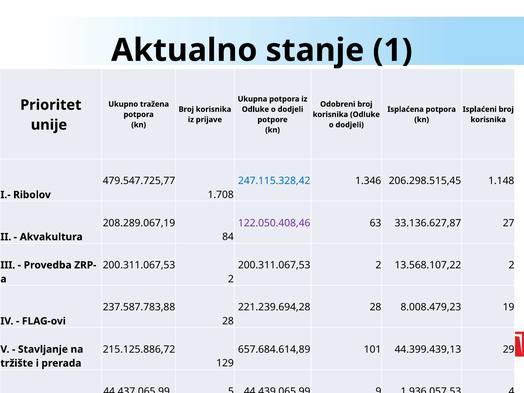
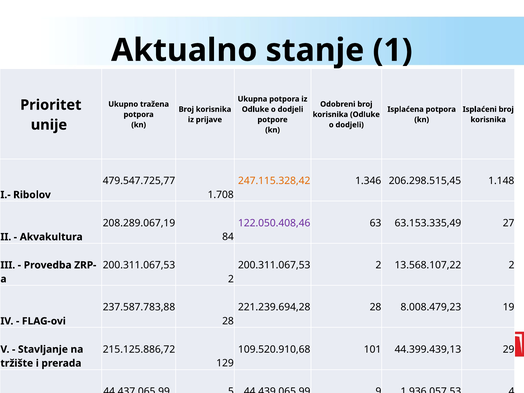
247.115.328,42 colour: blue -> orange (274, 181)
33.136.627,87: 33.136.627,87 -> 63.153.335,49 (428, 223)
657.684.614,89: 657.684.614,89 -> 109.520.910,68 (274, 349)
